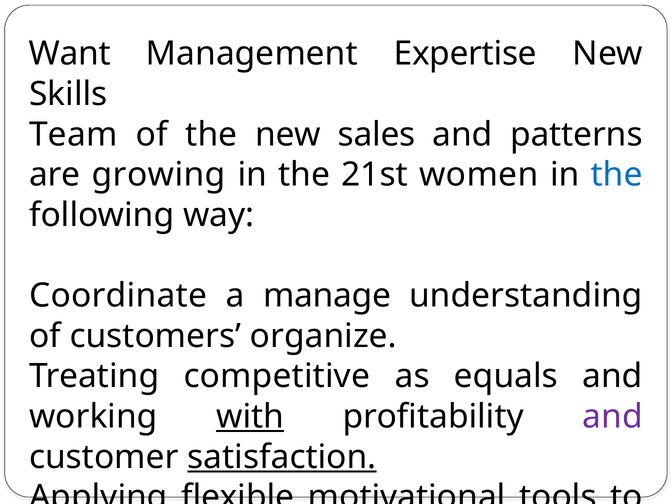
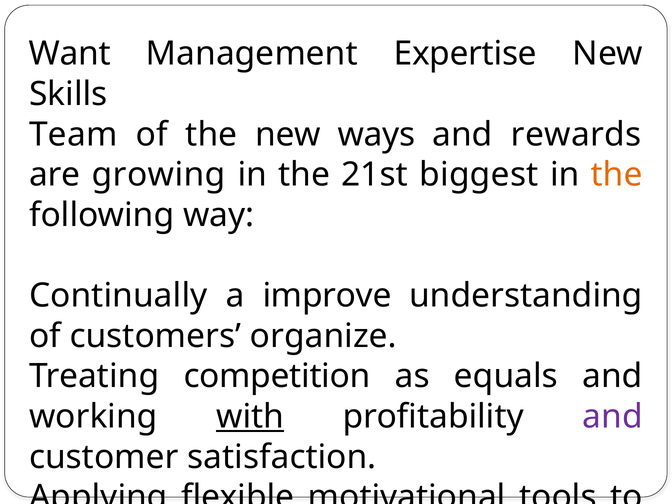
sales: sales -> ways (377, 134)
patterns: patterns -> rewards (576, 134)
women: women -> biggest (479, 175)
the colour: blue -> orange (617, 175)
Coordinate: Coordinate -> Continually (118, 296)
manage: manage -> improve (327, 296)
competitive: competitive -> competition (277, 376)
satisfaction underline: present -> none (282, 457)
